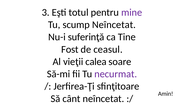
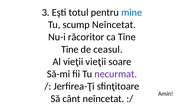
mine colour: purple -> blue (132, 12)
suferinţă: suferinţă -> răcoritor (86, 37)
Fost: Fost -> Tine (70, 49)
vieţii calea: calea -> vieţii (96, 61)
